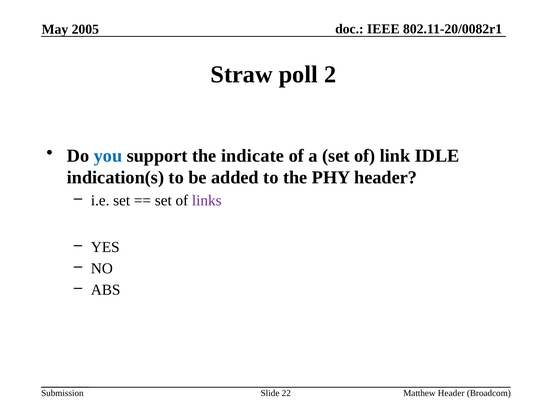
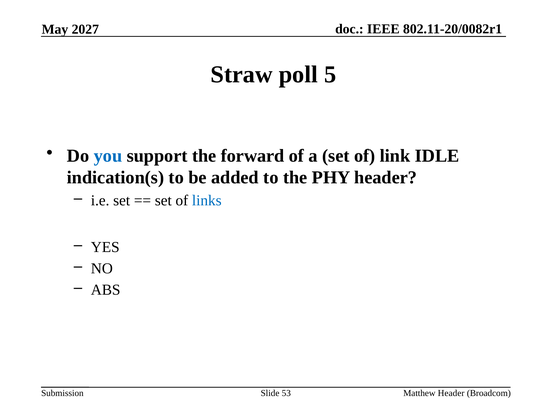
2005: 2005 -> 2027 (85, 29)
2: 2 -> 5 (330, 75)
indicate: indicate -> forward (253, 156)
links colour: purple -> blue (207, 201)
22: 22 -> 53 (286, 393)
